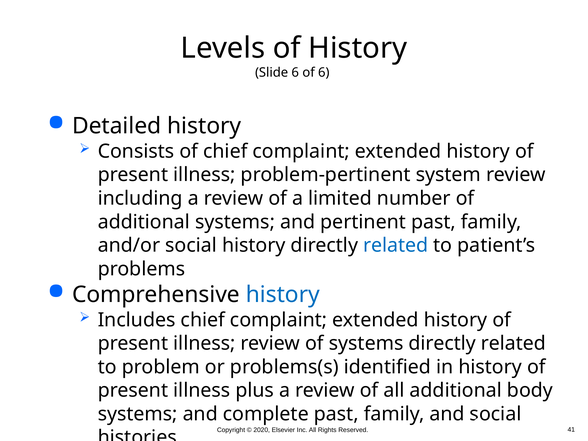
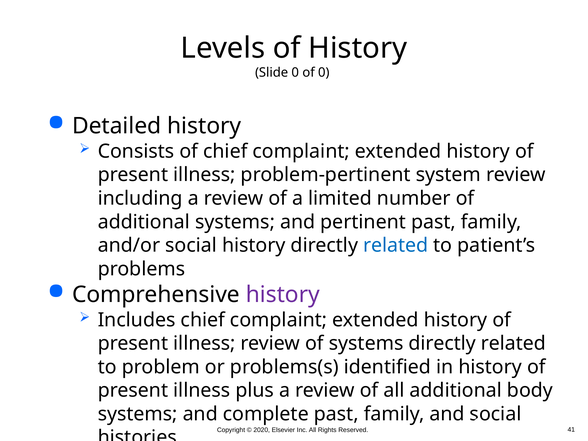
Slide 6: 6 -> 0 (295, 72)
of 6: 6 -> 0 (324, 72)
history colour: blue -> purple (283, 295)
